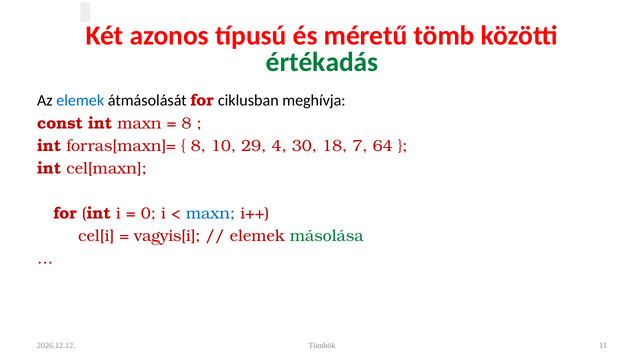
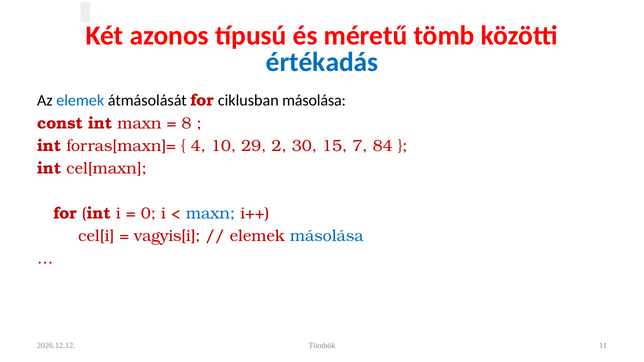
értékadás colour: green -> blue (322, 62)
ciklusban meghívja: meghívja -> másolása (314, 100)
8: 8 -> 4 (198, 146)
4: 4 -> 2 (279, 146)
18: 18 -> 15 (335, 146)
64: 64 -> 84 (383, 146)
másolása colour: green -> blue (327, 236)
